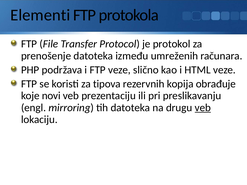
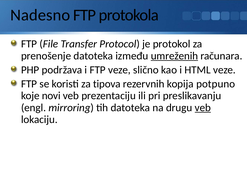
Elementi: Elementi -> Nadesno (40, 15)
umreženih underline: none -> present (174, 56)
obrađuje: obrađuje -> potpuno (216, 84)
